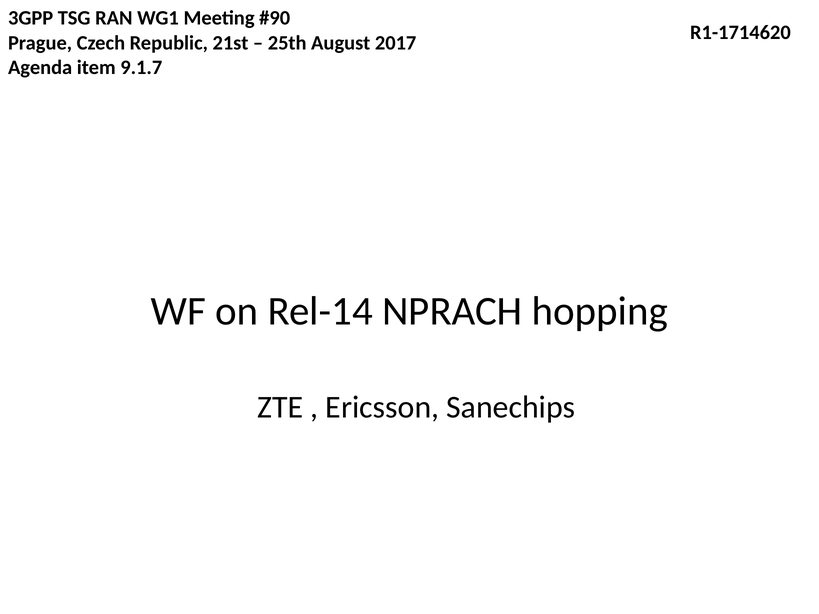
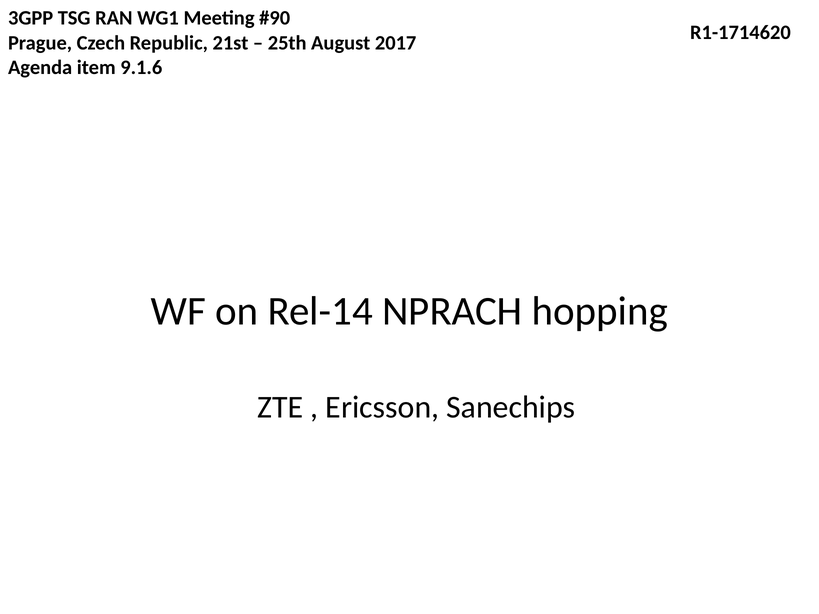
9.1.7: 9.1.7 -> 9.1.6 (141, 67)
